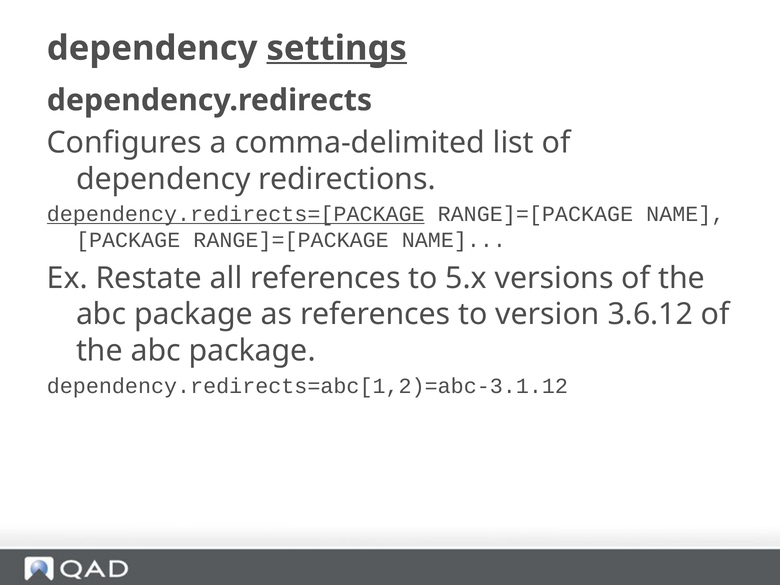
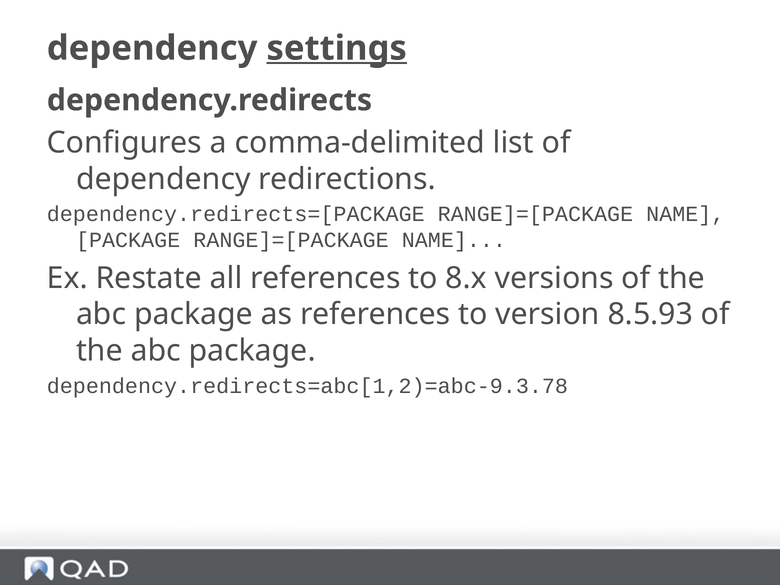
dependency.redirects=[PACKAGE underline: present -> none (236, 214)
5.x: 5.x -> 8.x (466, 278)
3.6.12: 3.6.12 -> 8.5.93 (650, 314)
dependency.redirects=abc[1,2)=abc-3.1.12: dependency.redirects=abc[1,2)=abc-3.1.12 -> dependency.redirects=abc[1,2)=abc-9.3.78 (307, 386)
